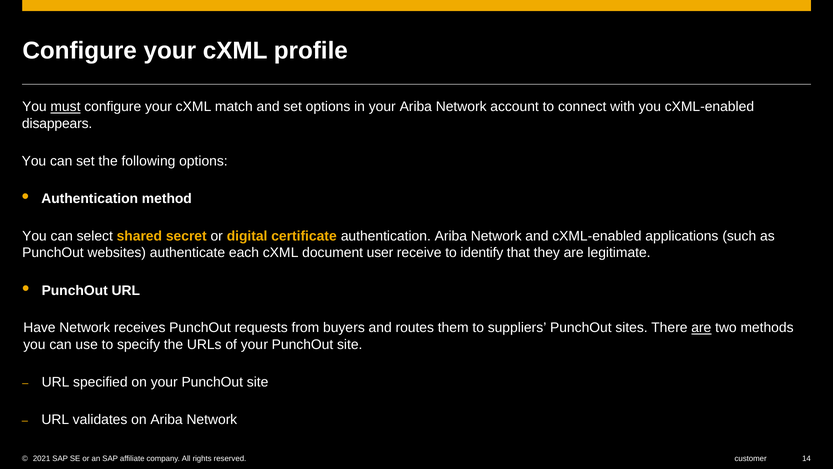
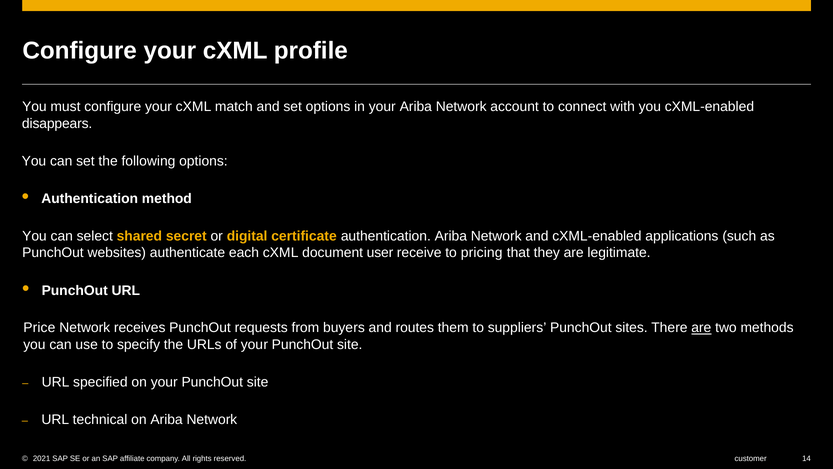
must underline: present -> none (65, 107)
identify: identify -> pricing (482, 253)
Have: Have -> Price (39, 328)
validates: validates -> technical (100, 419)
